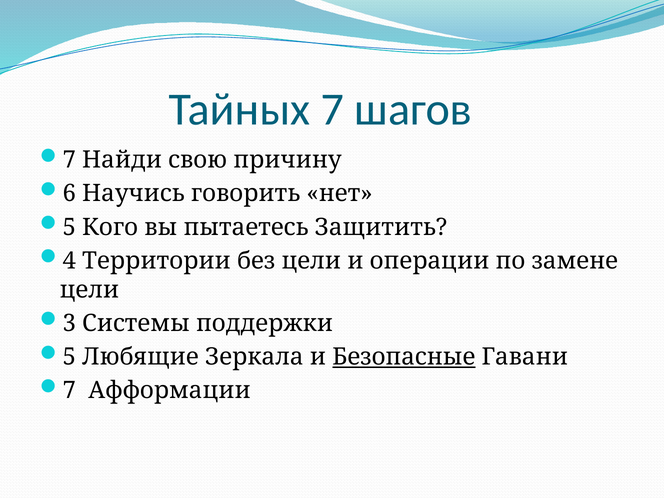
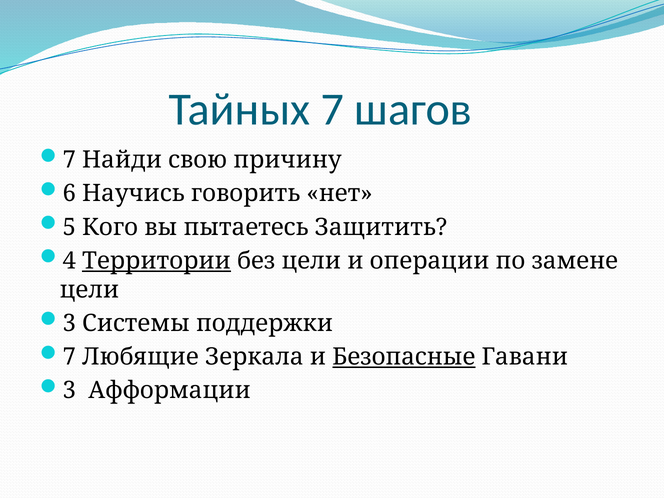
Территории underline: none -> present (156, 261)
5: 5 -> 7 (69, 357)
7: 7 -> 3 (69, 390)
